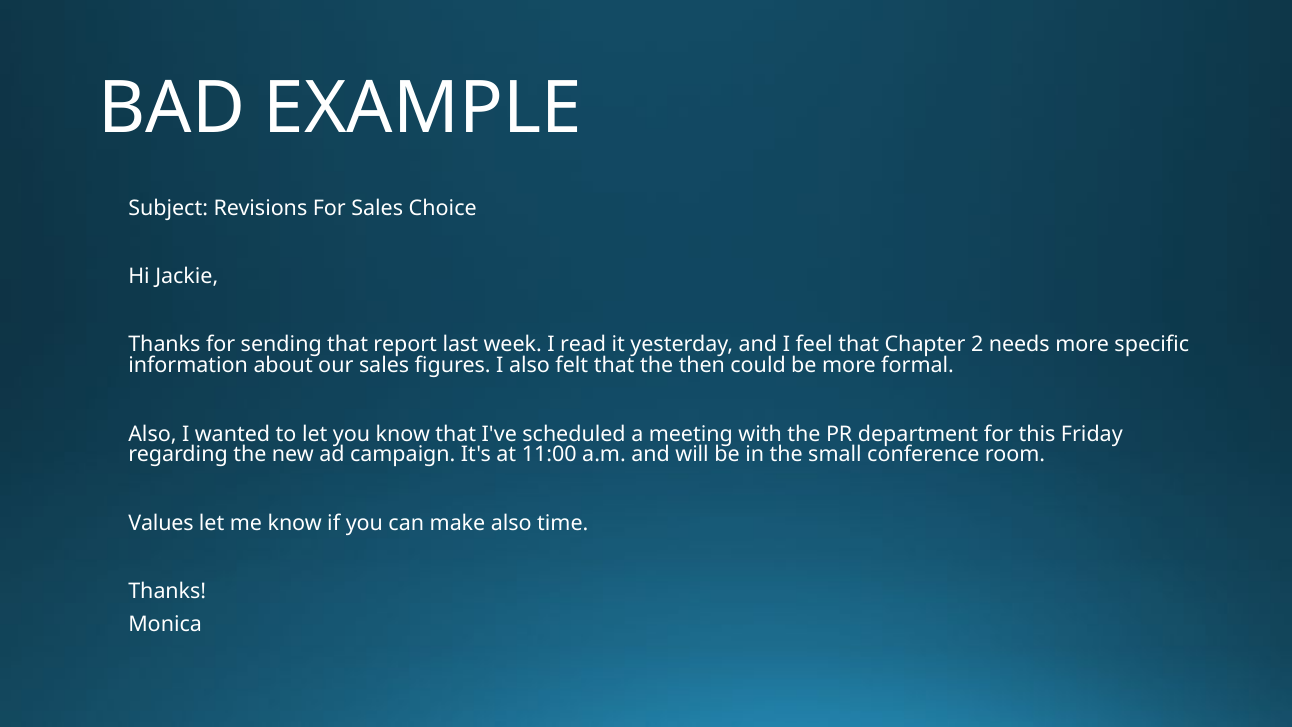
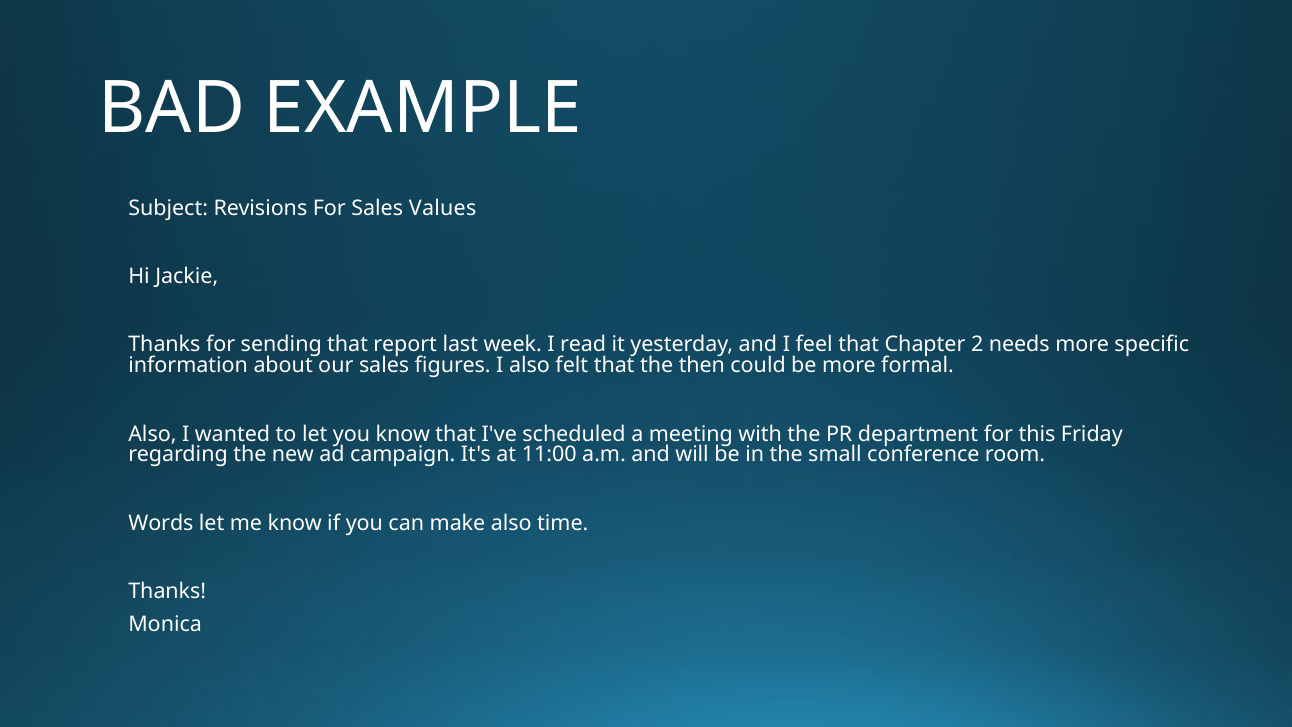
Choice: Choice -> Values (443, 208)
Values: Values -> Words (161, 523)
